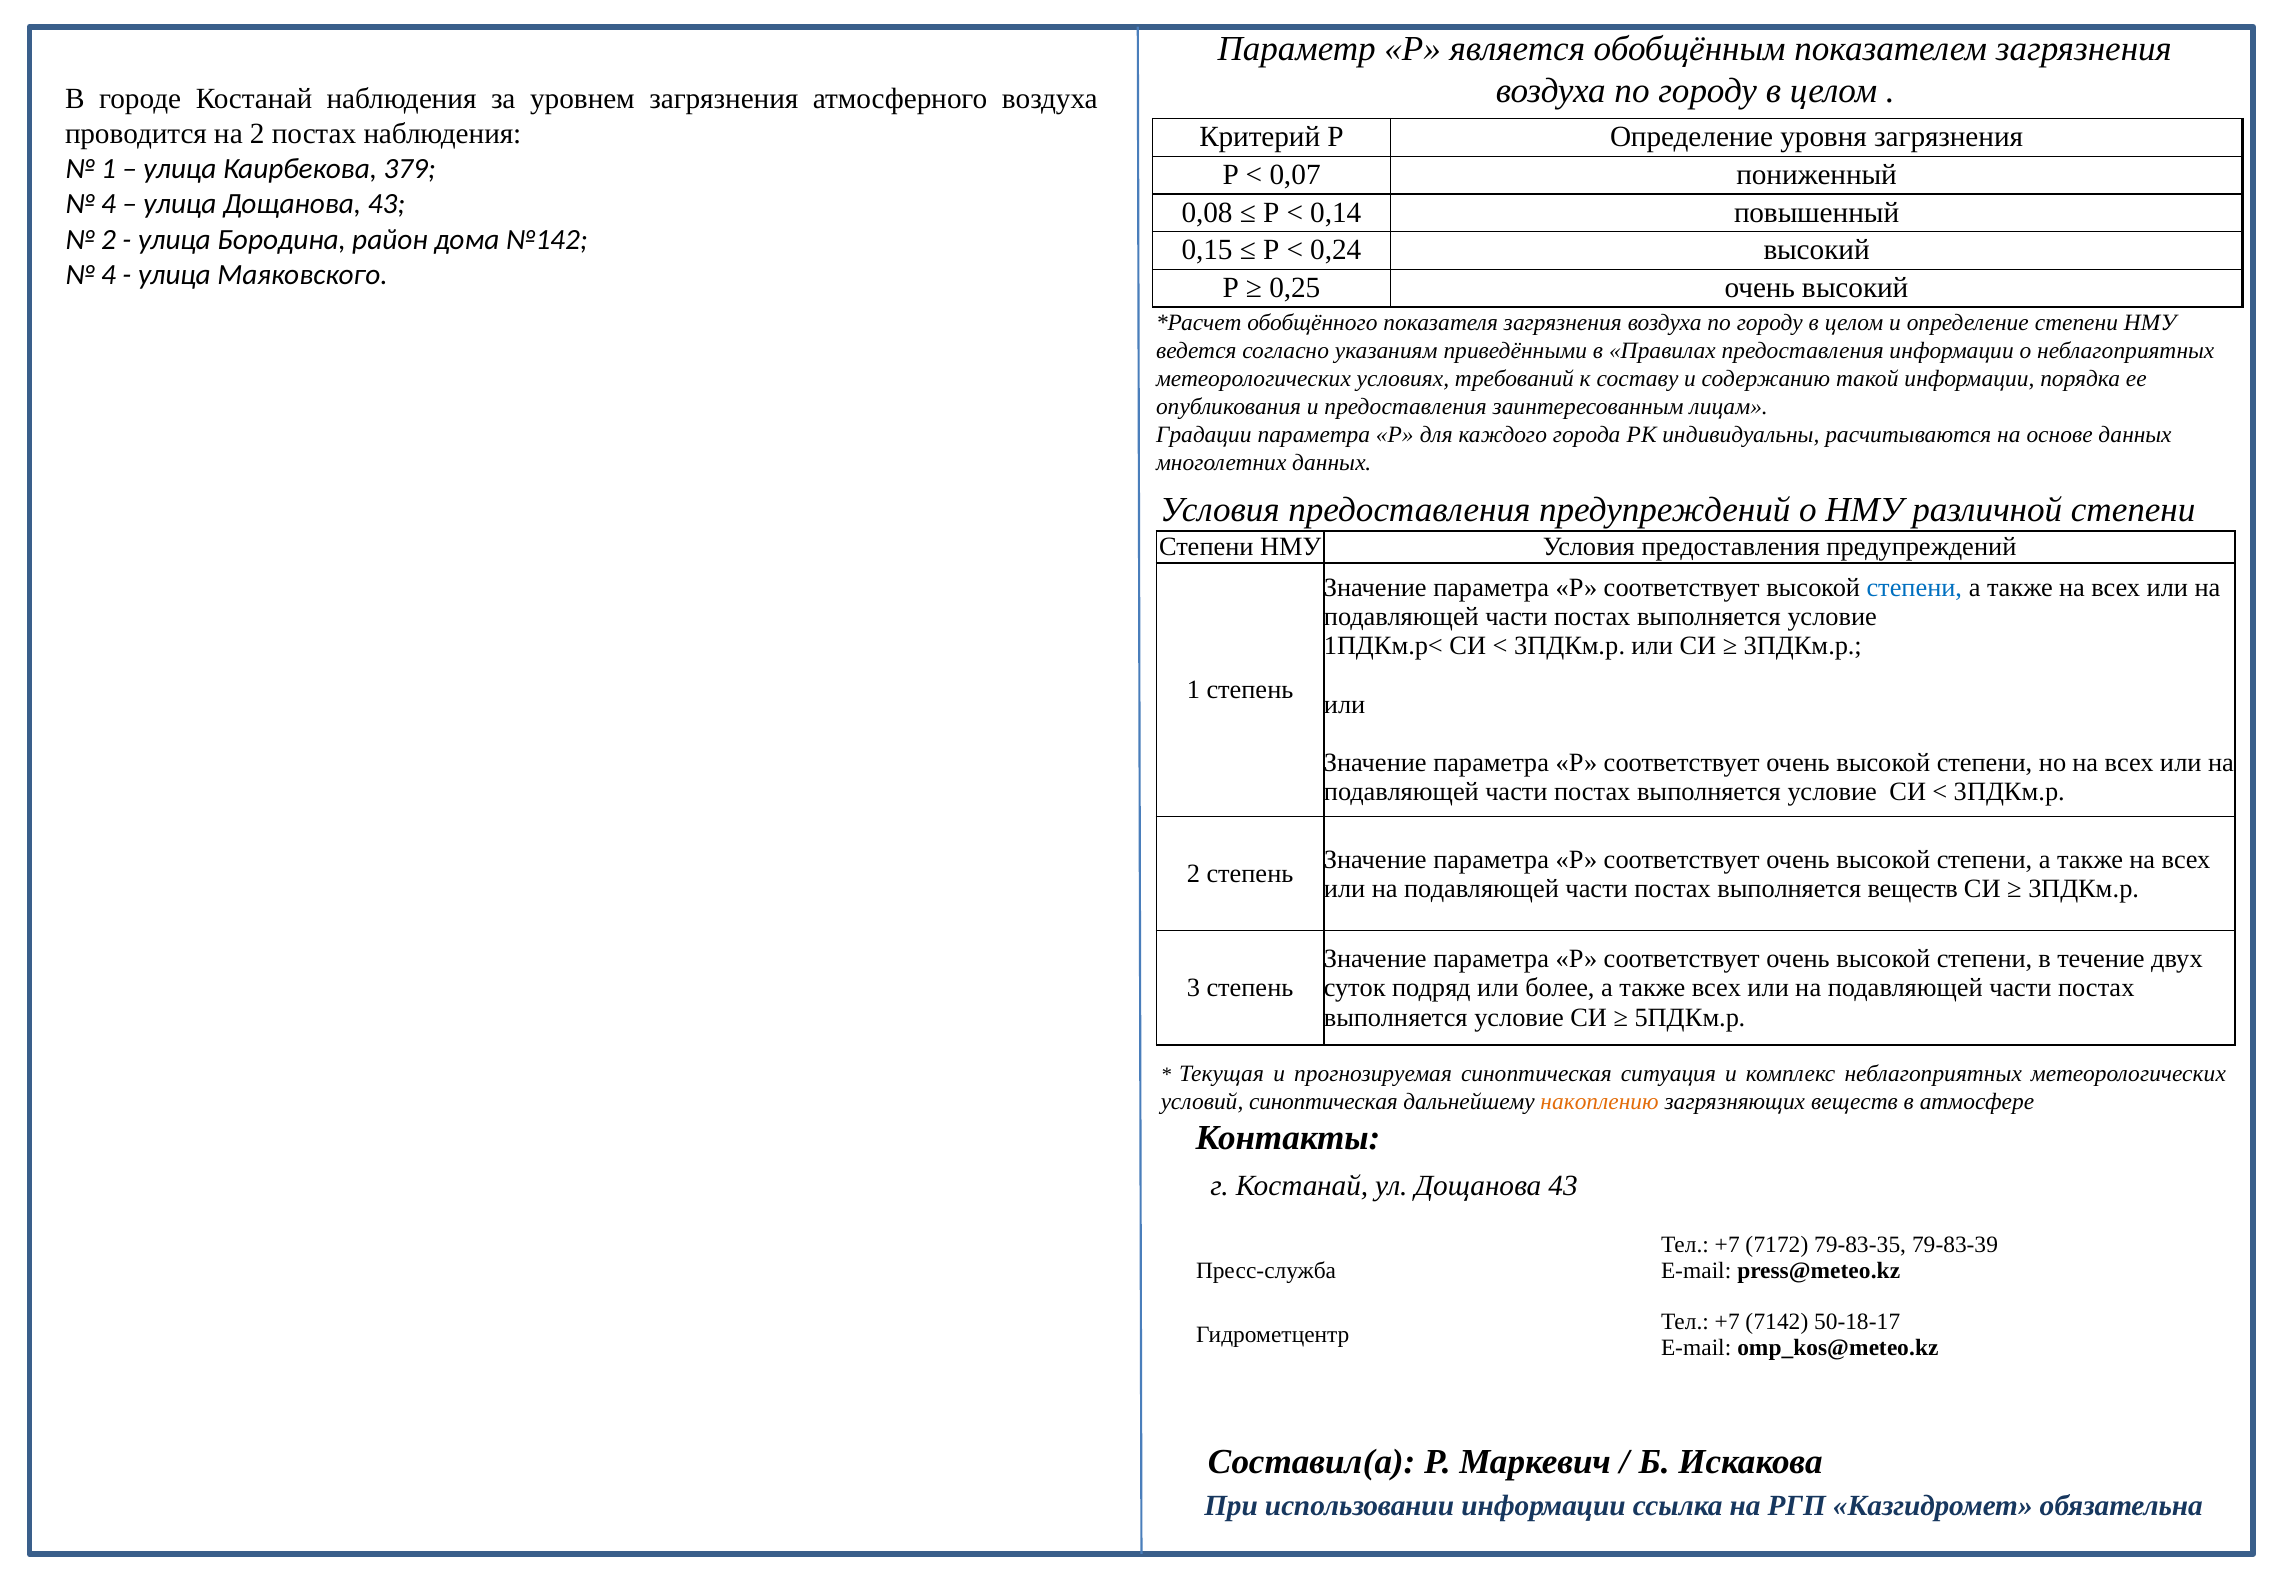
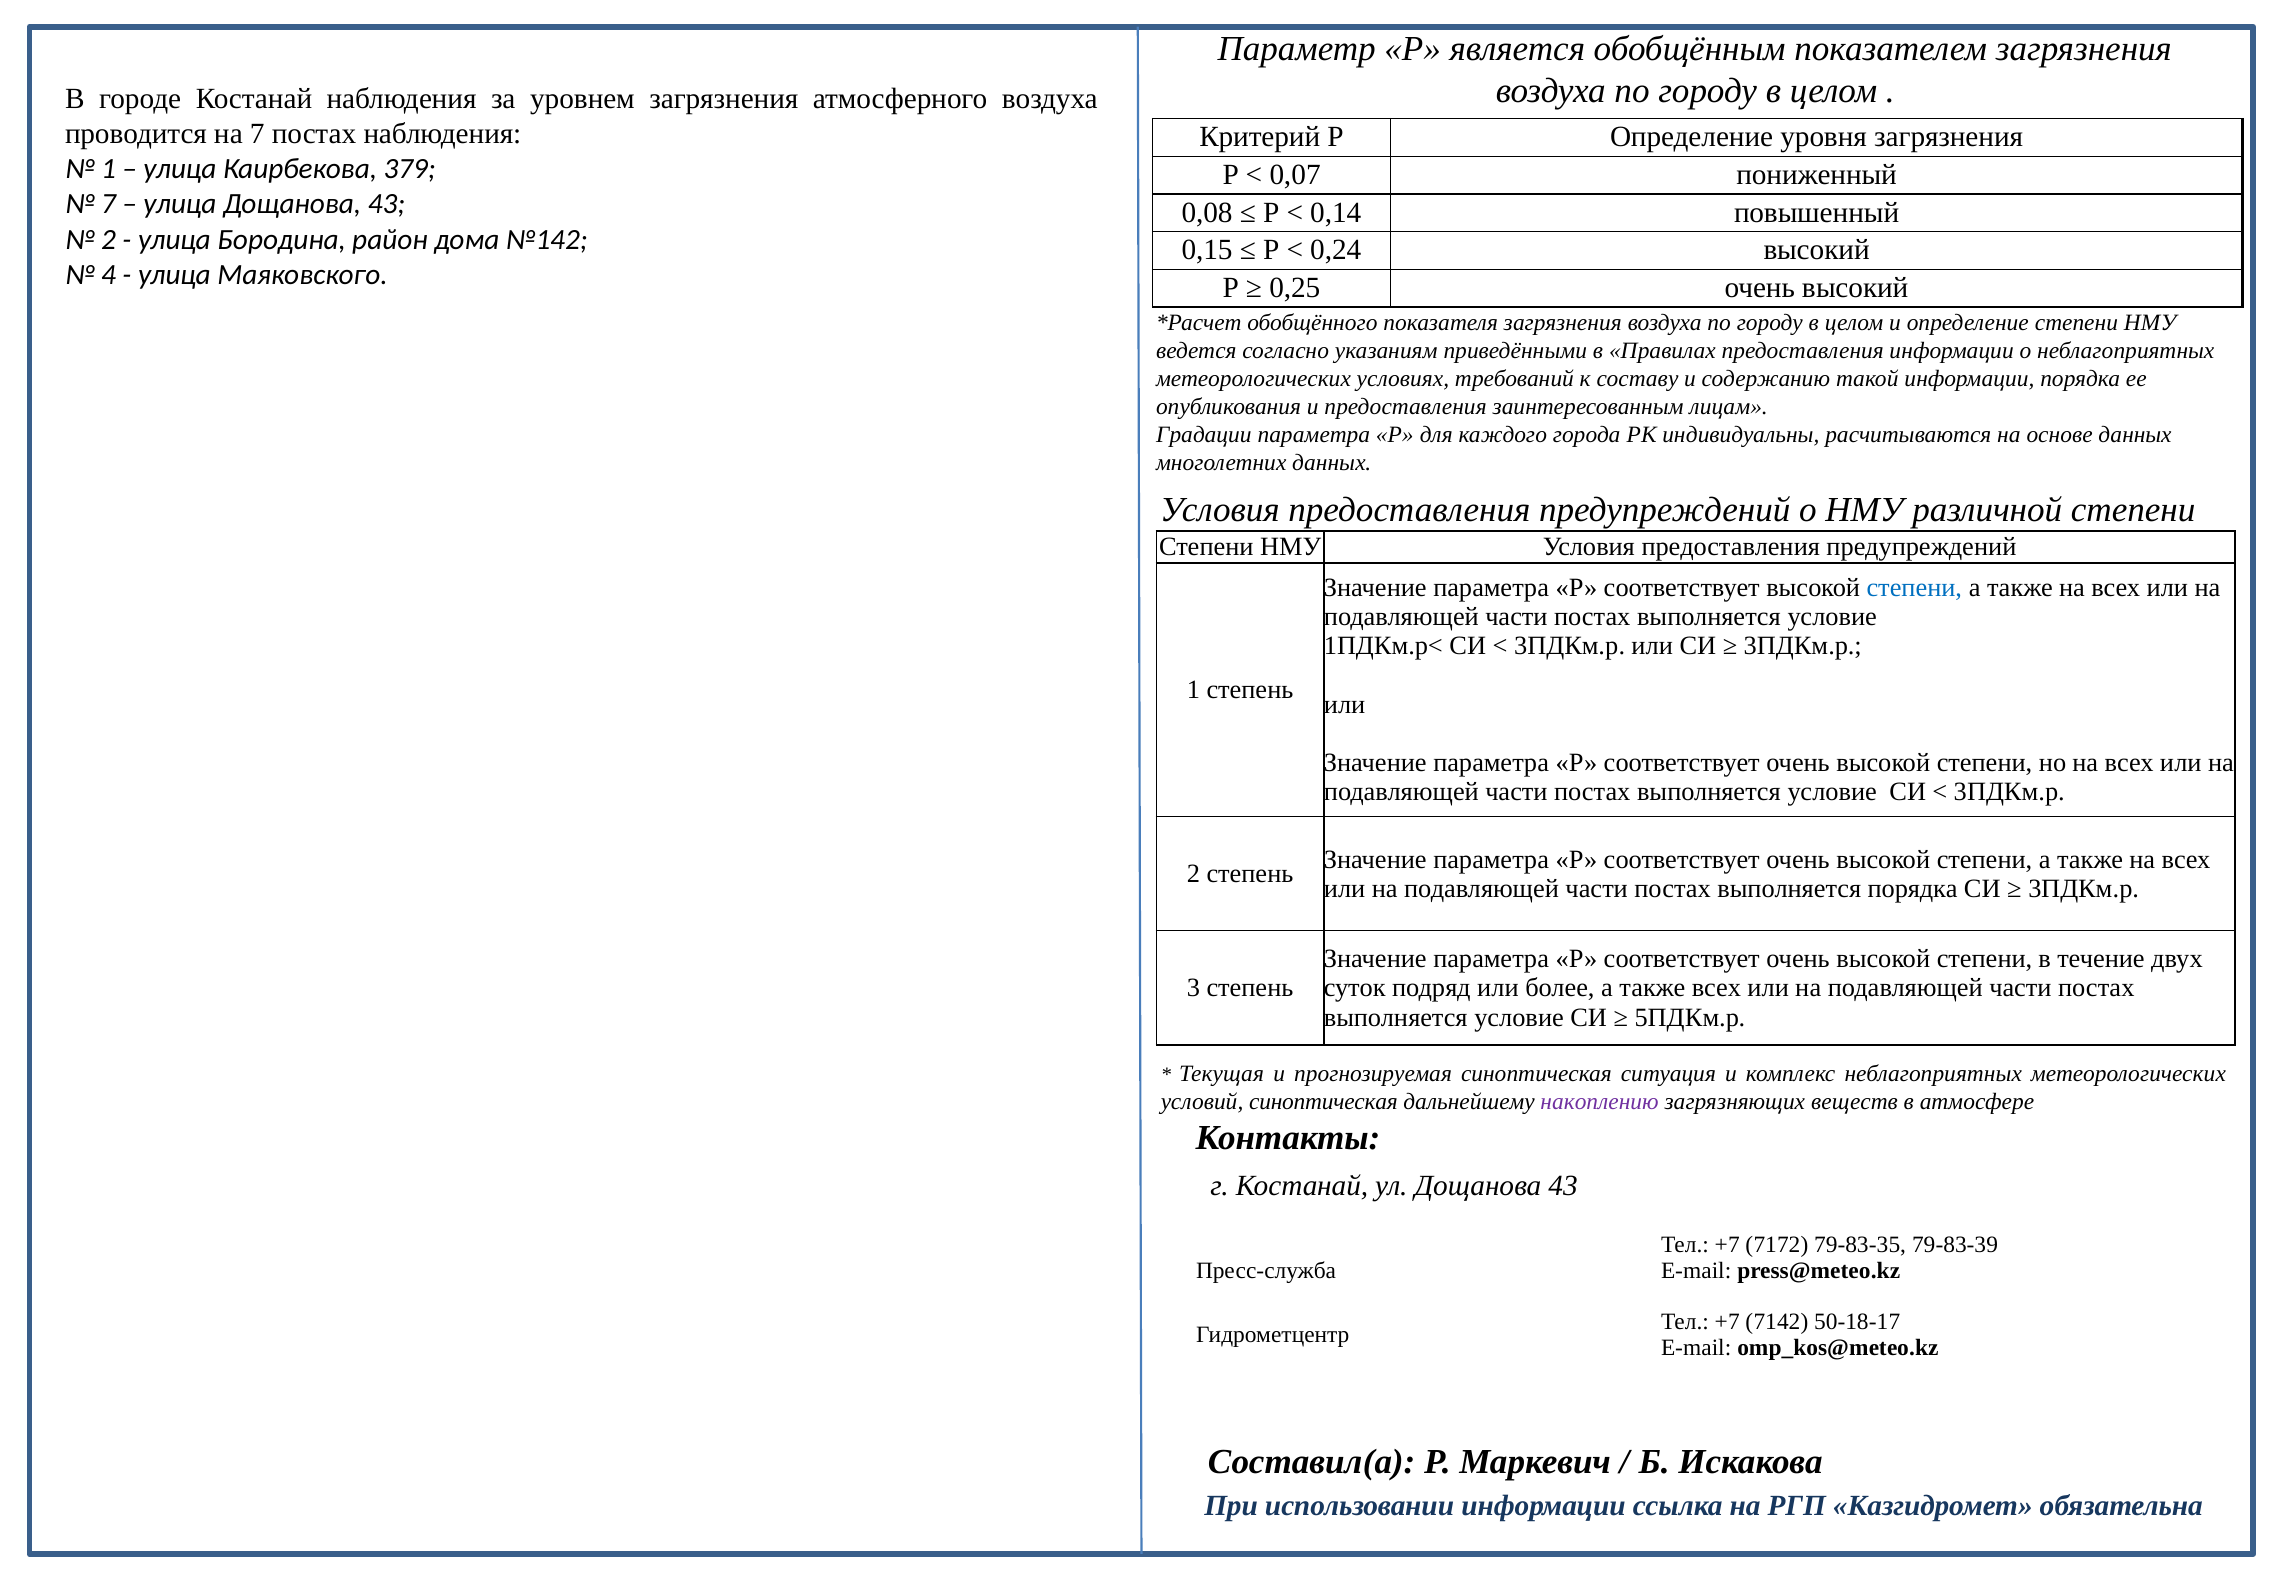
на 2: 2 -> 7 (257, 134)
4: 4 -> 7 (109, 204)
выполняется веществ: веществ -> порядка (1913, 888)
накоплению colour: orange -> purple (1600, 1101)
